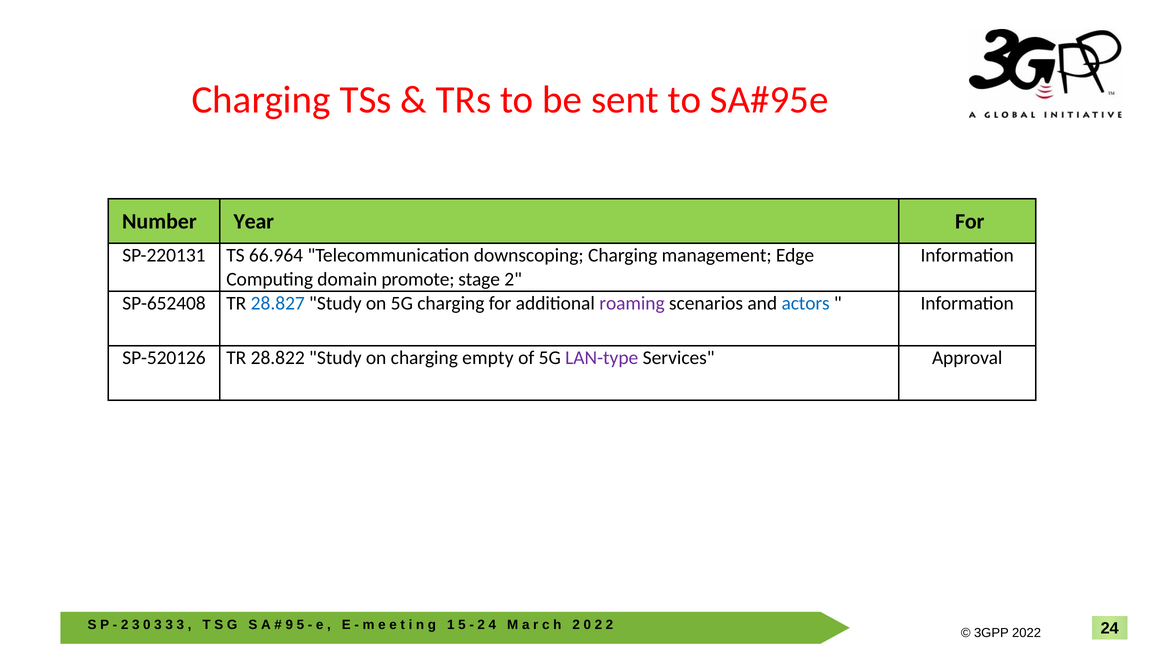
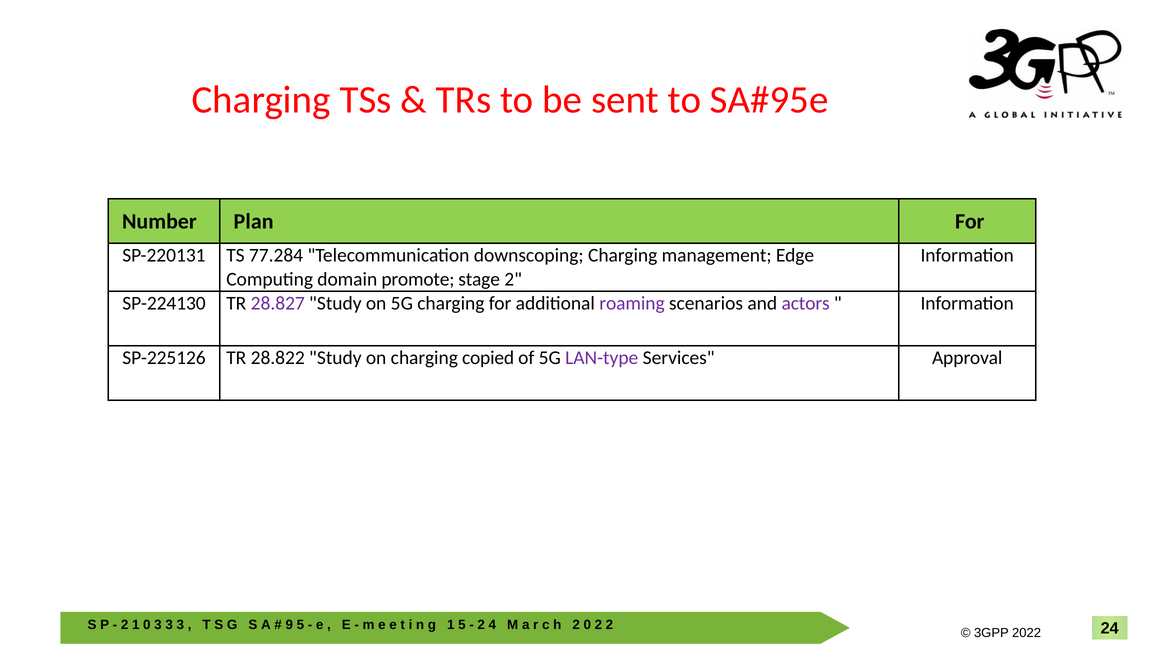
Year: Year -> Plan (254, 221)
66.964: 66.964 -> 77.284 (276, 256)
SP-652408: SP-652408 -> SP-224130 (164, 303)
28.827 colour: blue -> purple (278, 303)
actors colour: blue -> purple (806, 303)
SP-520126: SP-520126 -> SP-225126 (164, 358)
empty: empty -> copied (488, 358)
2 3: 3 -> 1 (136, 625)
